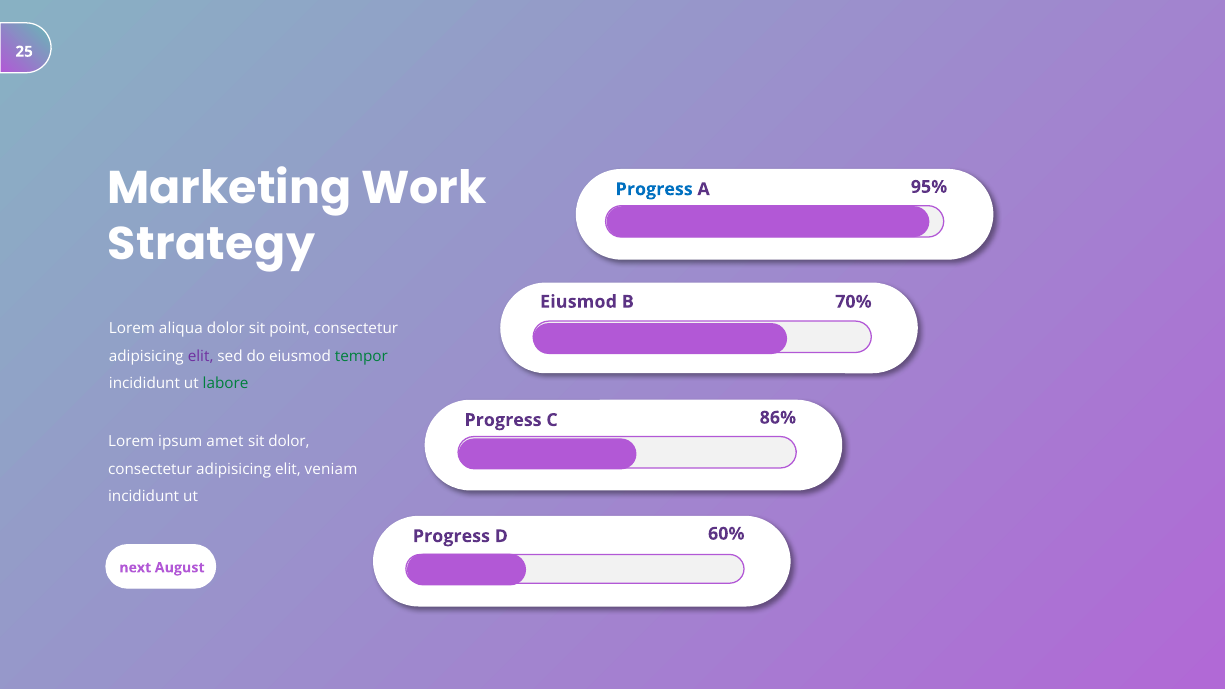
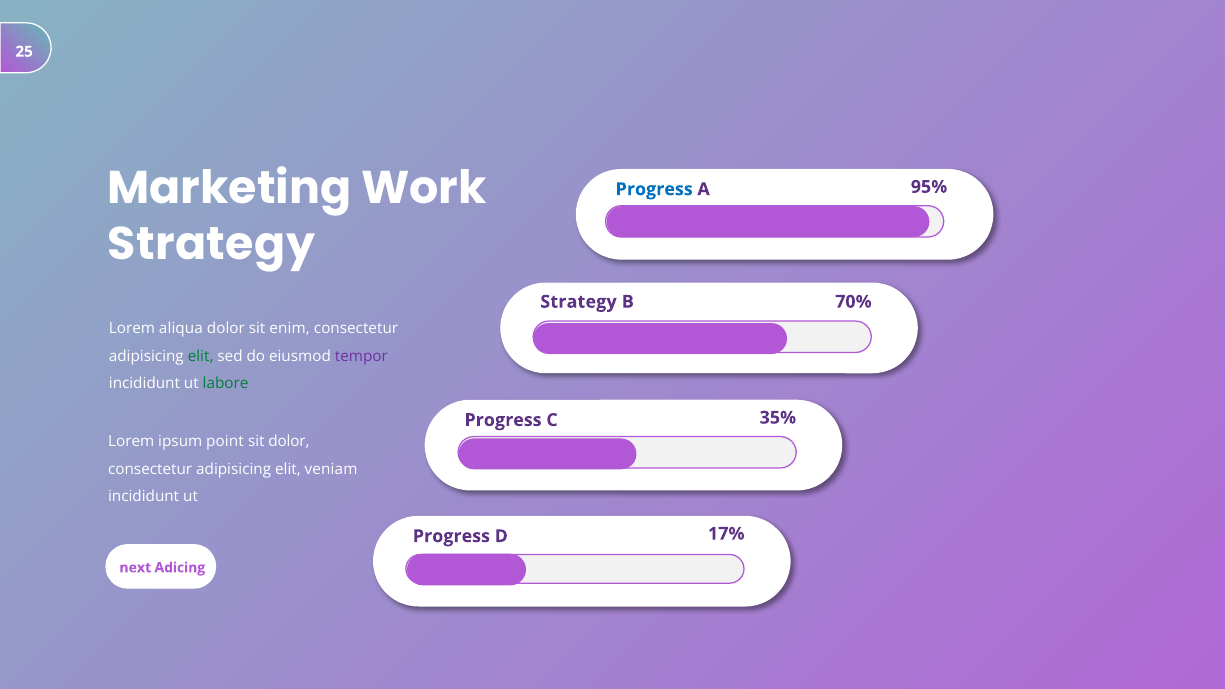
Eiusmod: Eiusmod -> Strategy (579, 302)
point: point -> enim (290, 329)
elit colour: purple -> green (201, 356)
tempor colour: green -> purple (361, 356)
86%: 86% -> 35% (778, 418)
amet: amet -> point (225, 441)
60%: 60% -> 17% (726, 534)
August: August -> Adicing (180, 568)
